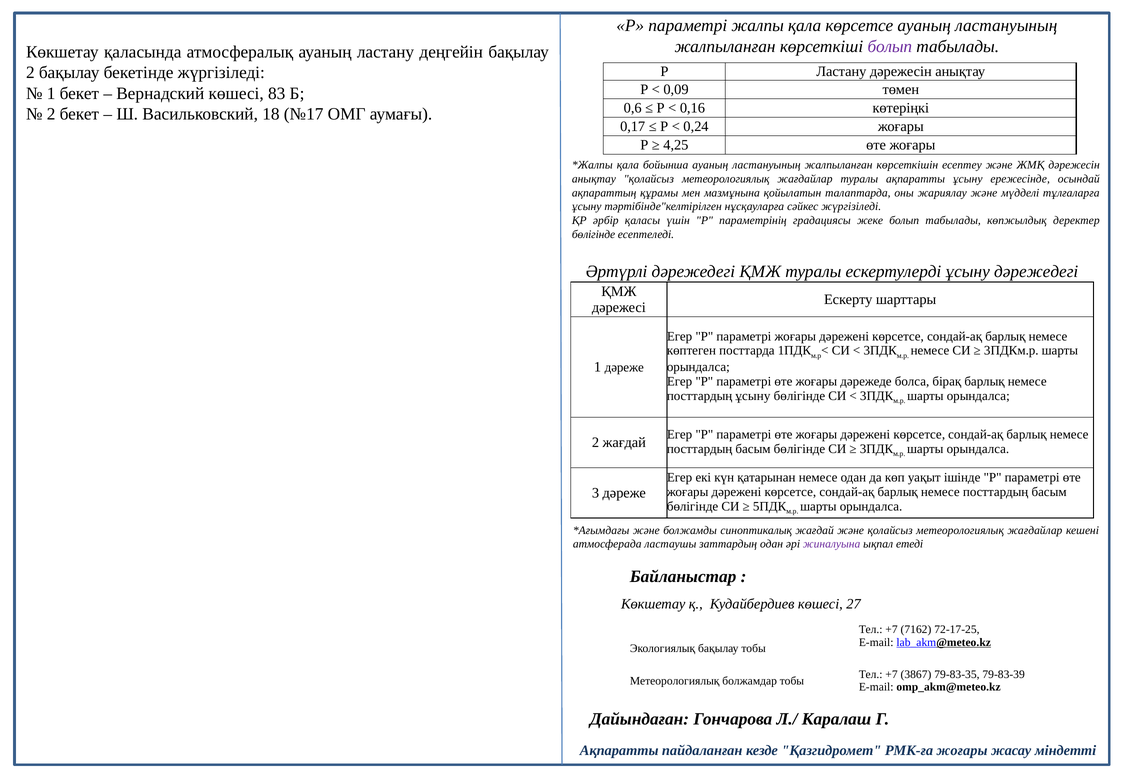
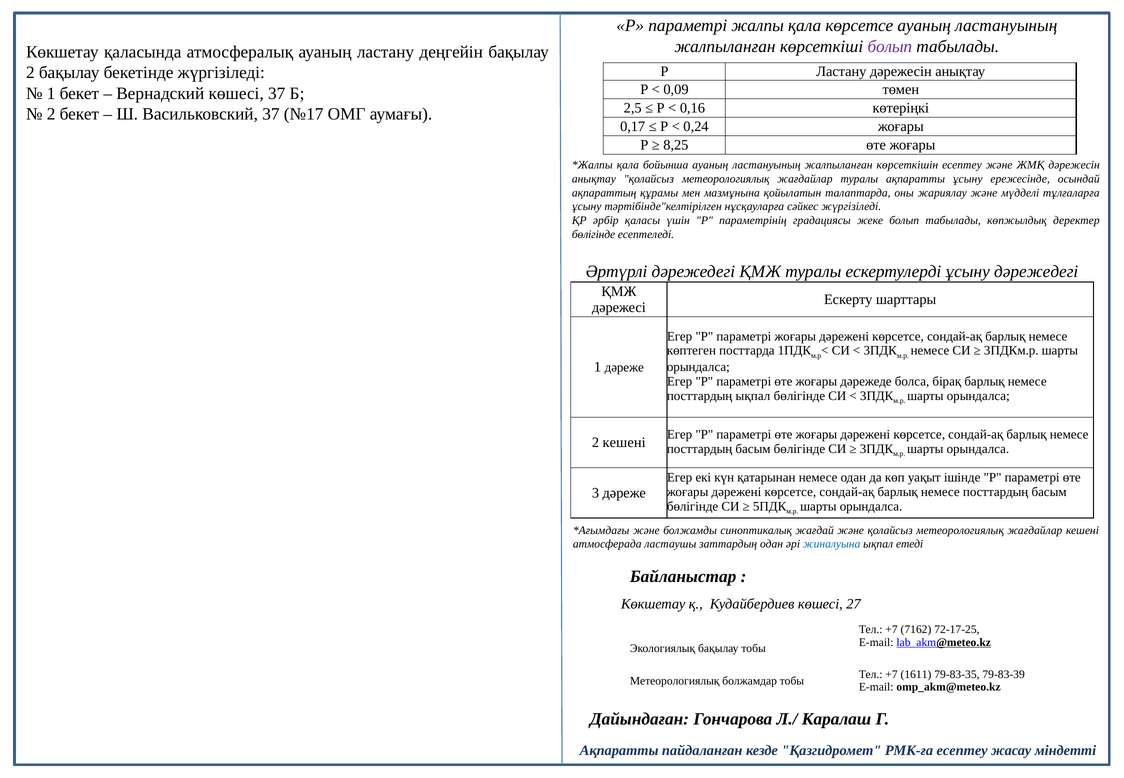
көшесі 83: 83 -> 37 (277, 93)
0,6: 0,6 -> 2,5 (633, 108)
Васильковский 18: 18 -> 37 (271, 114)
4,25: 4,25 -> 8,25 (676, 145)
посттардың ұсыну: ұсыну -> ықпал (753, 396)
2 жағдай: жағдай -> кешені (624, 443)
жиналуына colour: purple -> blue (832, 544)
3867: 3867 -> 1611 (916, 675)
РМК-ға жоғары: жоғары -> есептеу (962, 751)
